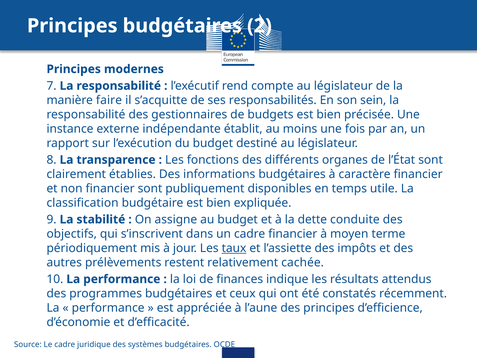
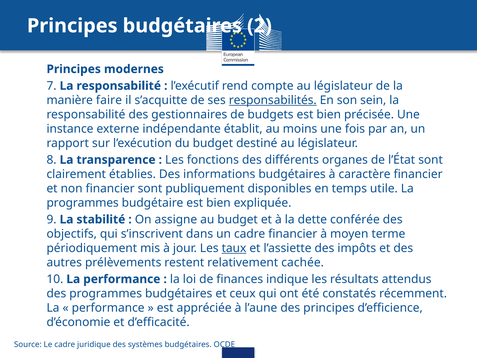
responsabilités underline: none -> present (273, 100)
classification: classification -> programmes (83, 203)
conduite: conduite -> conférée (355, 219)
